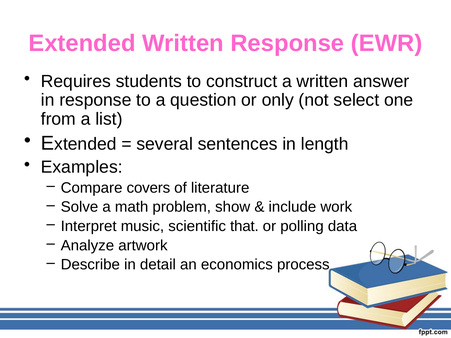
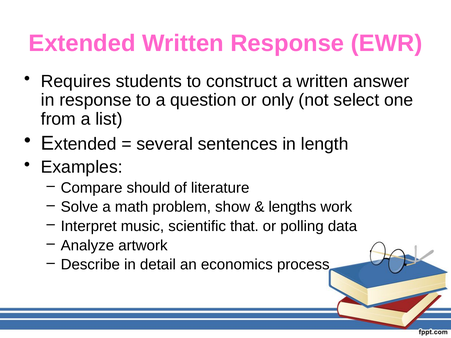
covers: covers -> should (148, 188)
include: include -> lengths (292, 207)
